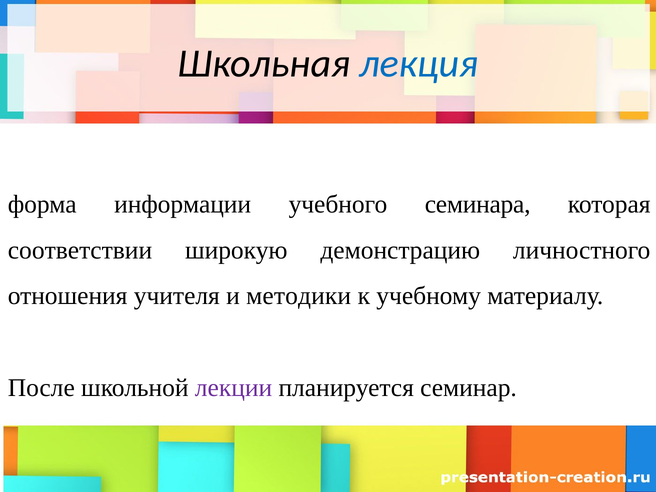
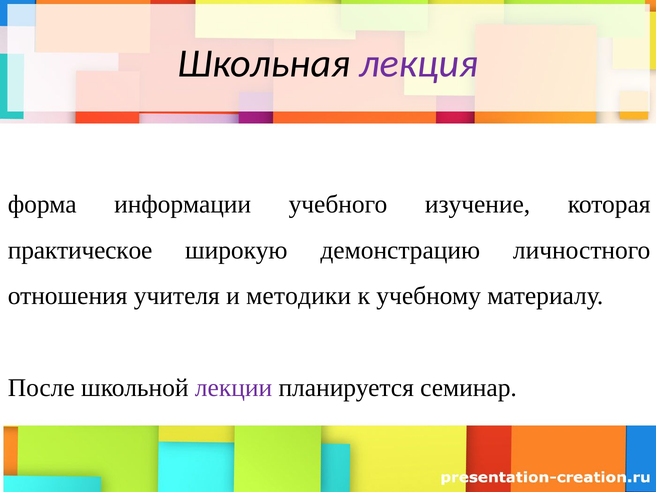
лекция colour: blue -> purple (419, 64)
семинара: семинара -> изучение (478, 204)
соответствии: соответствии -> практическое (80, 250)
